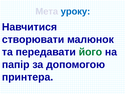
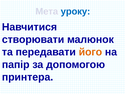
його colour: green -> orange (90, 52)
